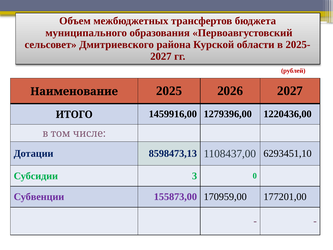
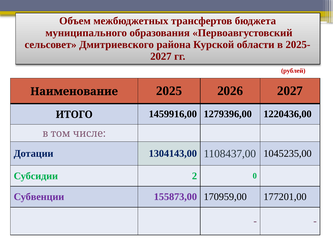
8598473,13: 8598473,13 -> 1304143,00 (173, 153)
6293451,10: 6293451,10 -> 1045235,00 (288, 153)
3: 3 -> 2 (194, 176)
